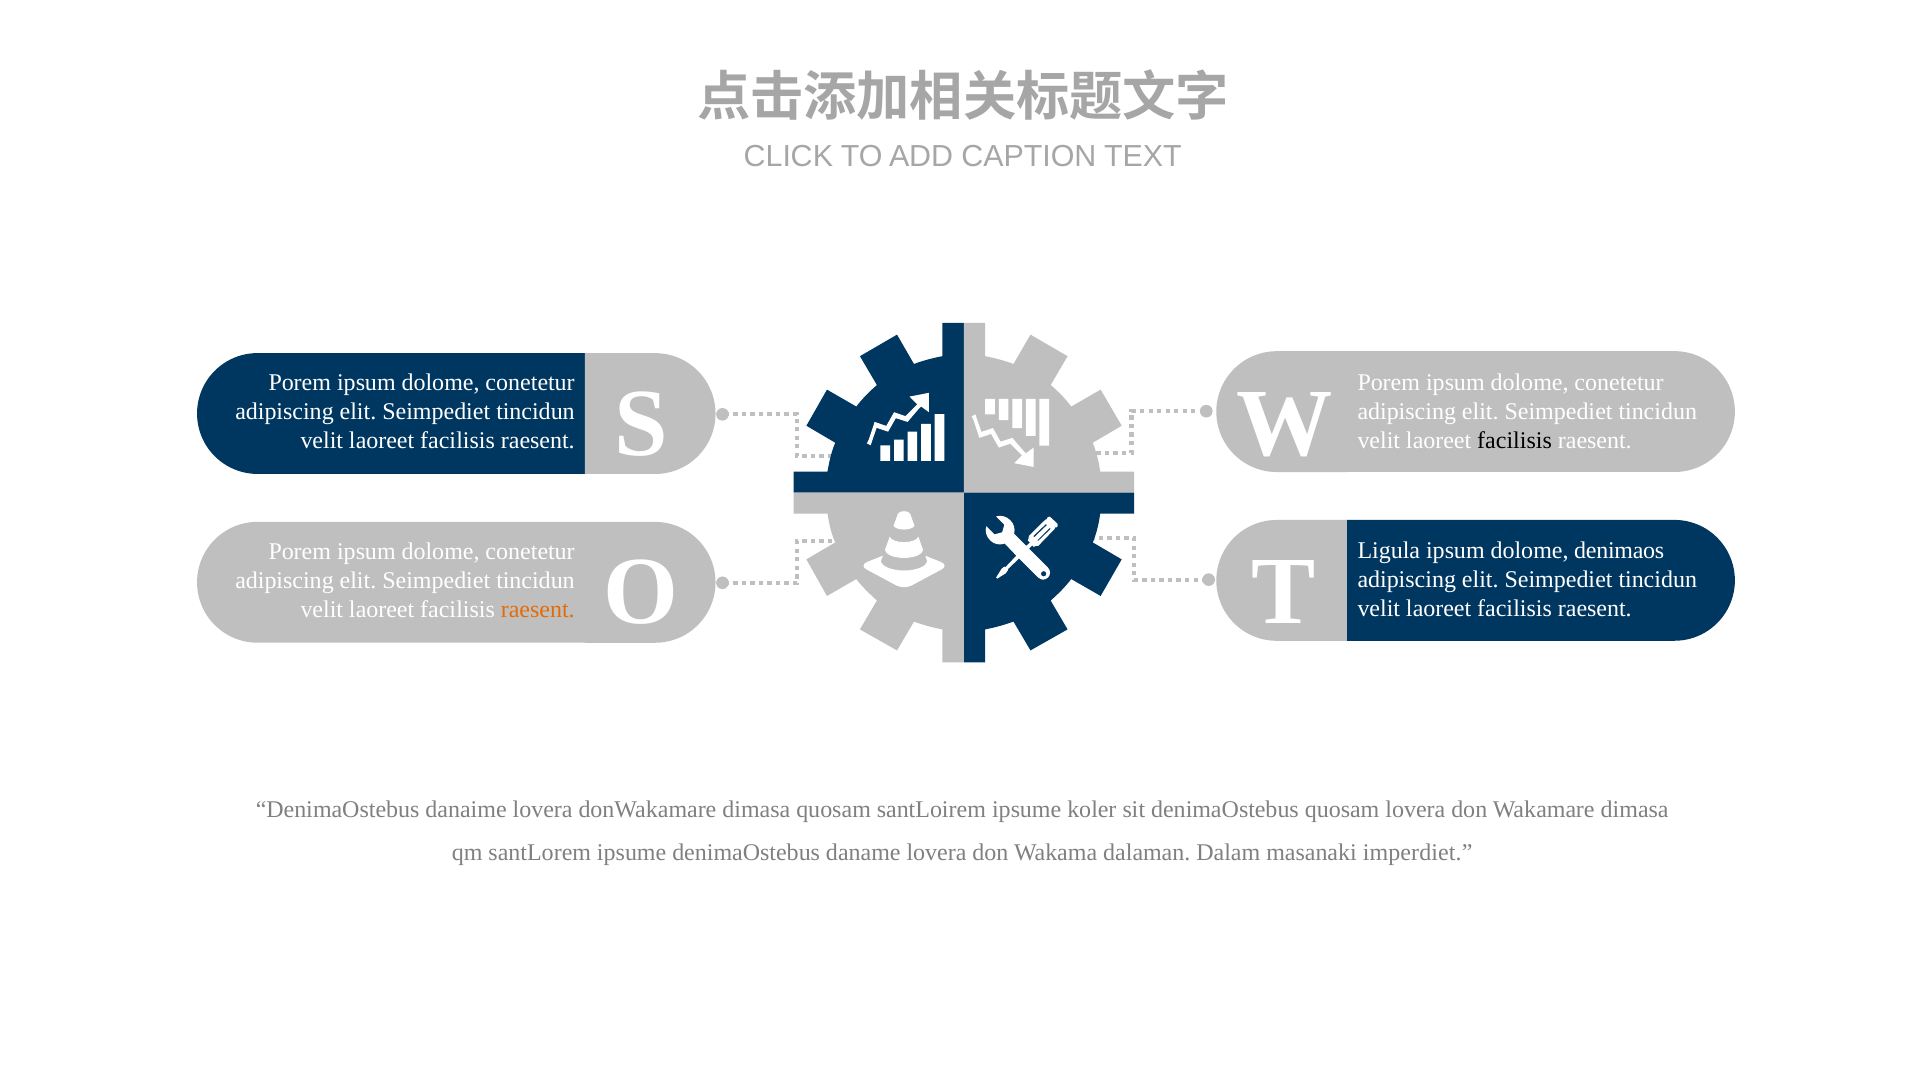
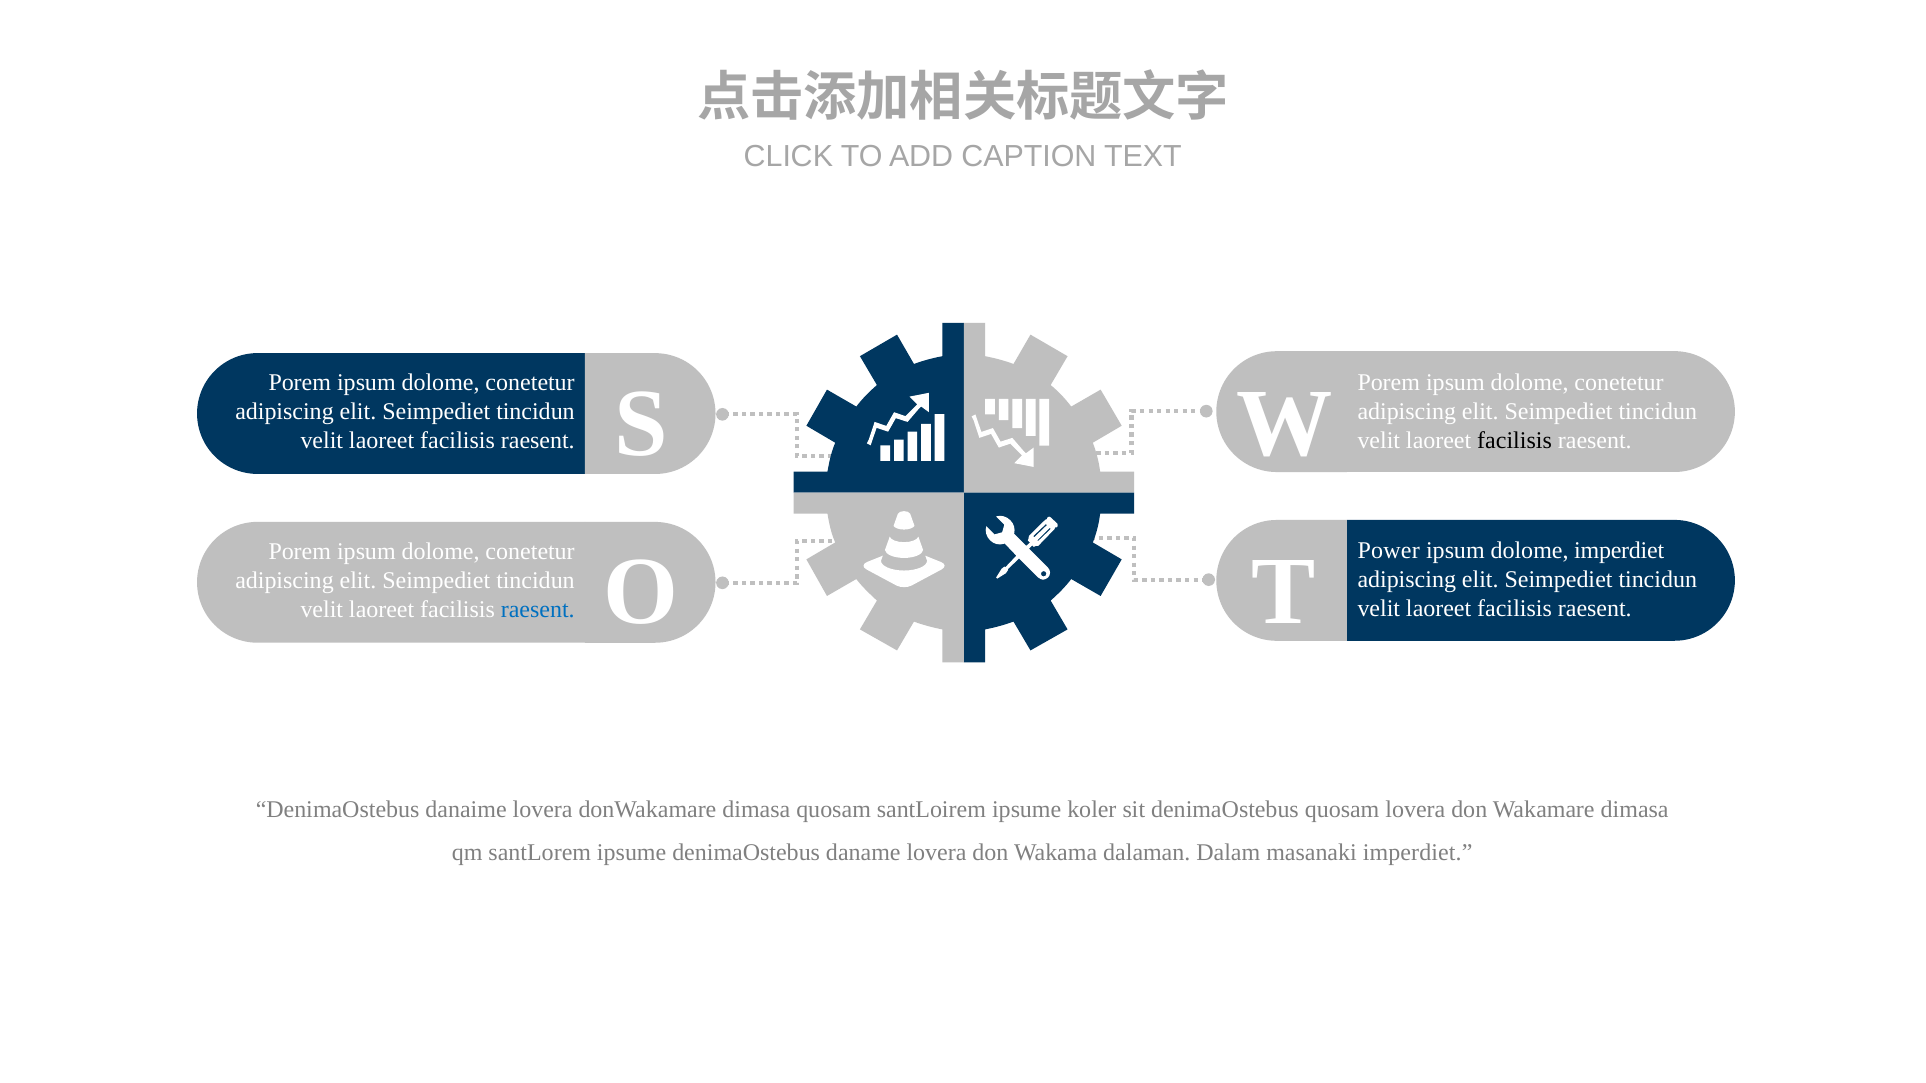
Ligula: Ligula -> Power (1389, 551)
dolome denimaos: denimaos -> imperdiet (1619, 551)
raesent colour: orange -> blue (538, 610)
